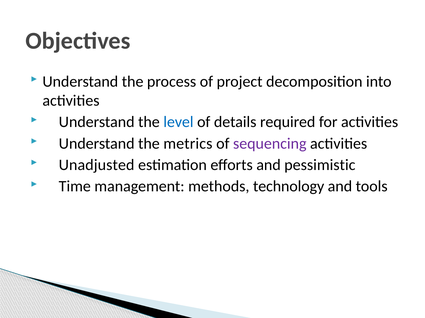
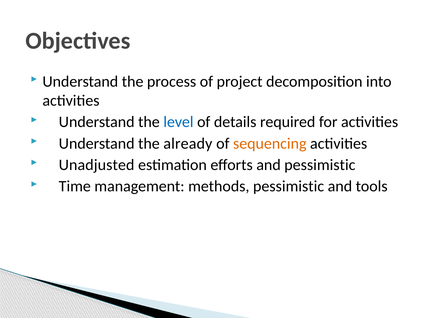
metrics: metrics -> already (188, 144)
sequencing colour: purple -> orange (270, 144)
methods technology: technology -> pessimistic (289, 187)
